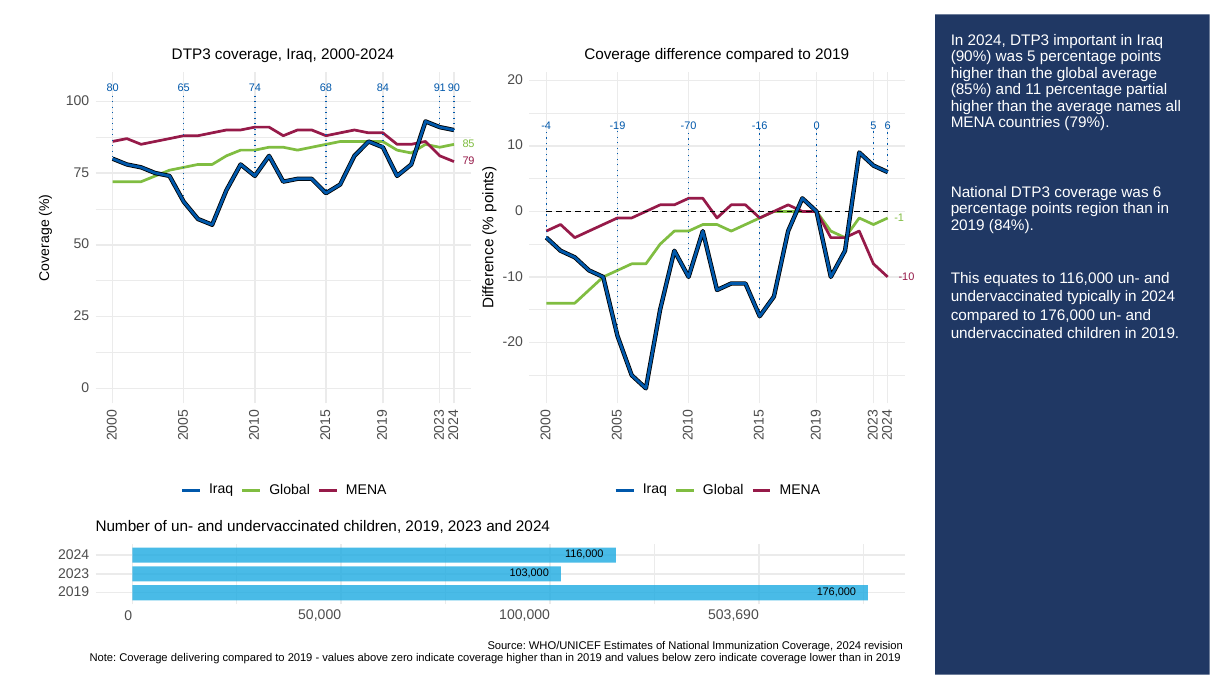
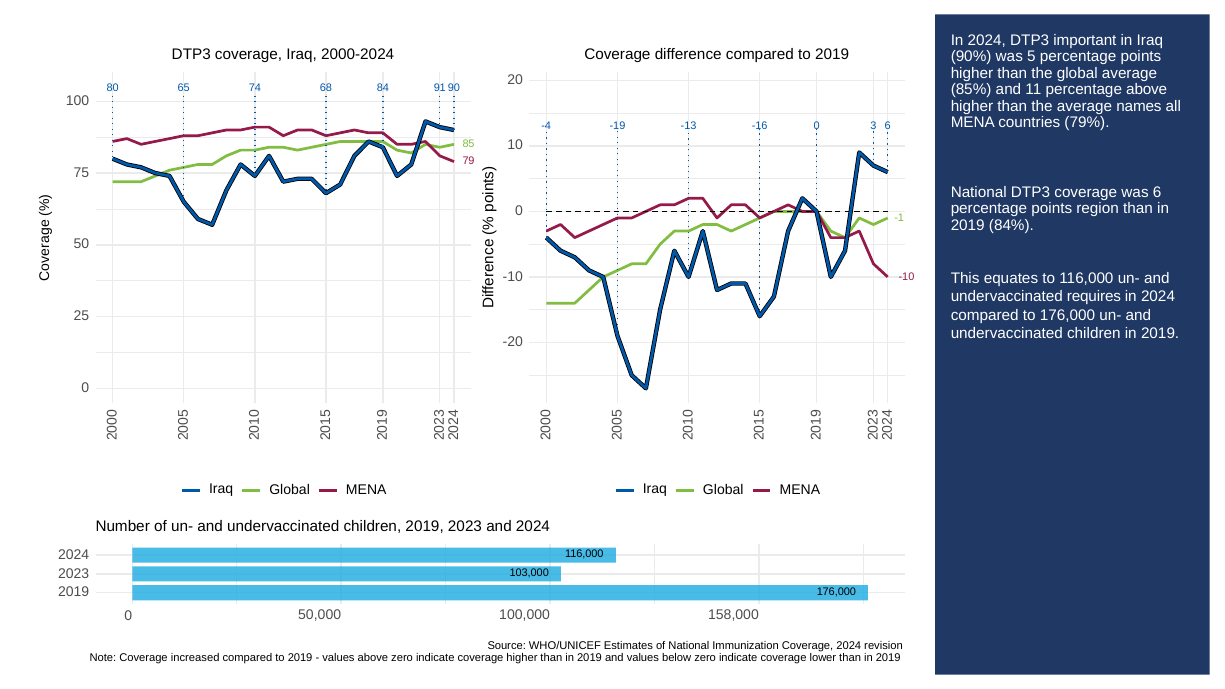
percentage partial: partial -> above (1147, 90)
-70: -70 -> -13 (689, 126)
-16 0 5: 5 -> 3 (873, 126)
typically: typically -> requires (1094, 297)
503,690: 503,690 -> 158,000 (733, 615)
delivering: delivering -> increased (195, 658)
